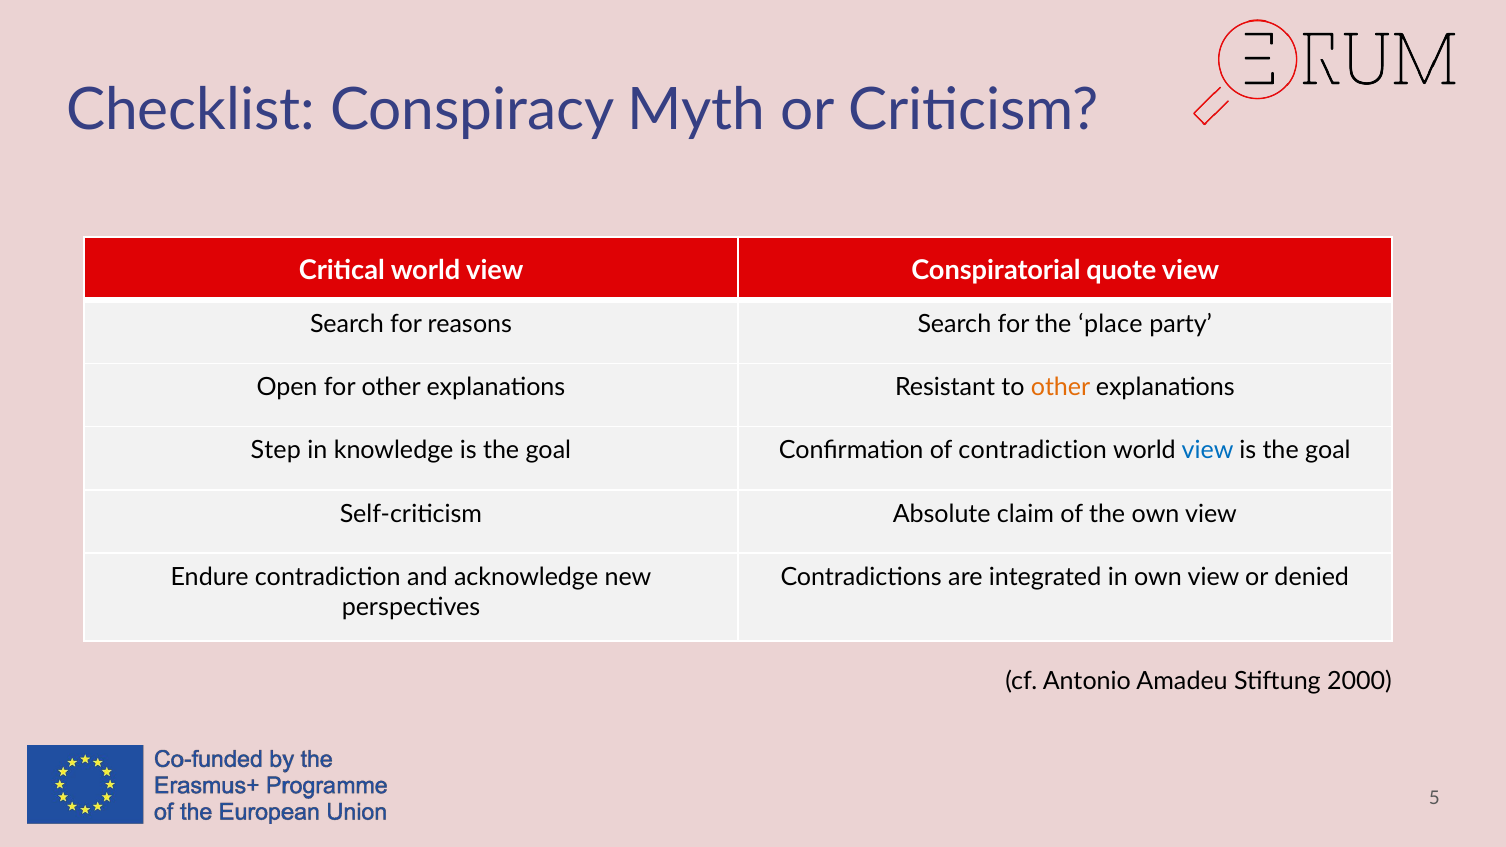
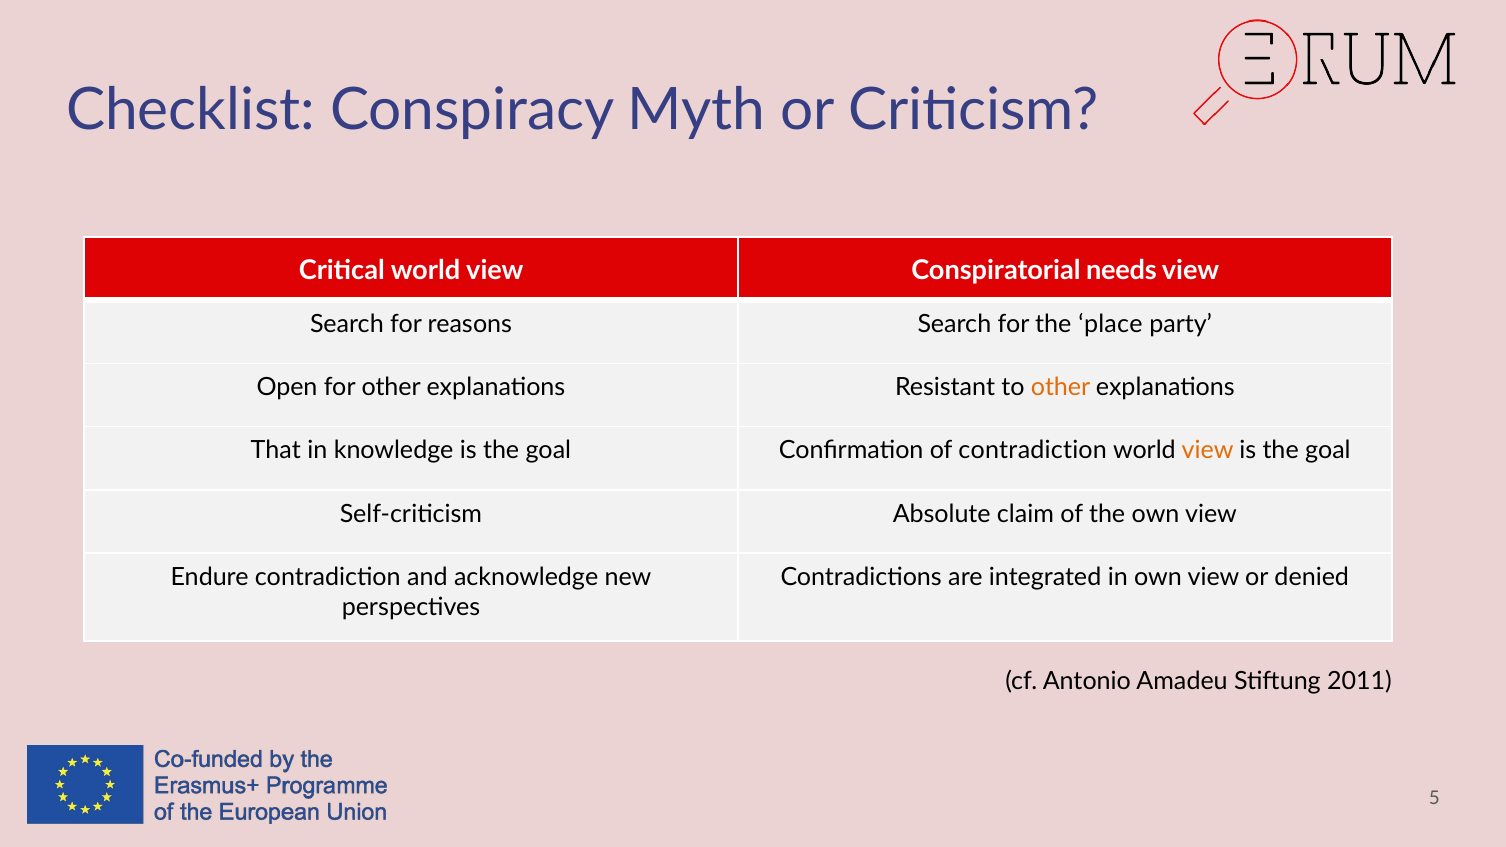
quote: quote -> needs (1121, 270)
Step: Step -> That (276, 451)
view colour: blue -> orange (1208, 451)
2000: 2000 -> 2011 (1360, 682)
